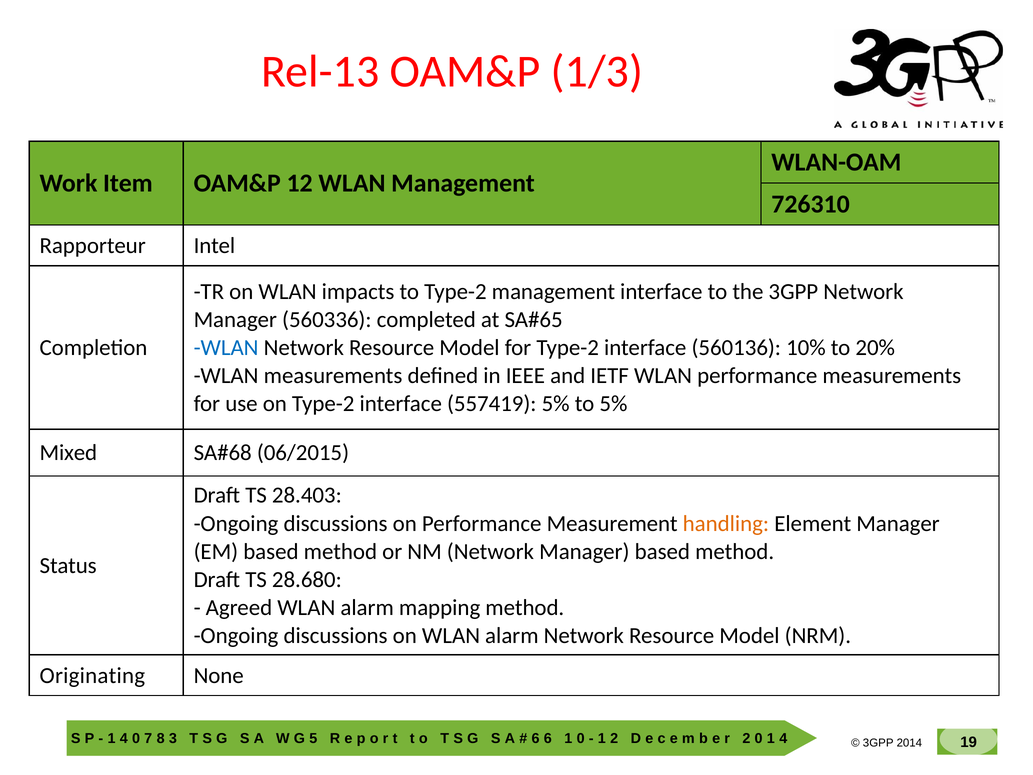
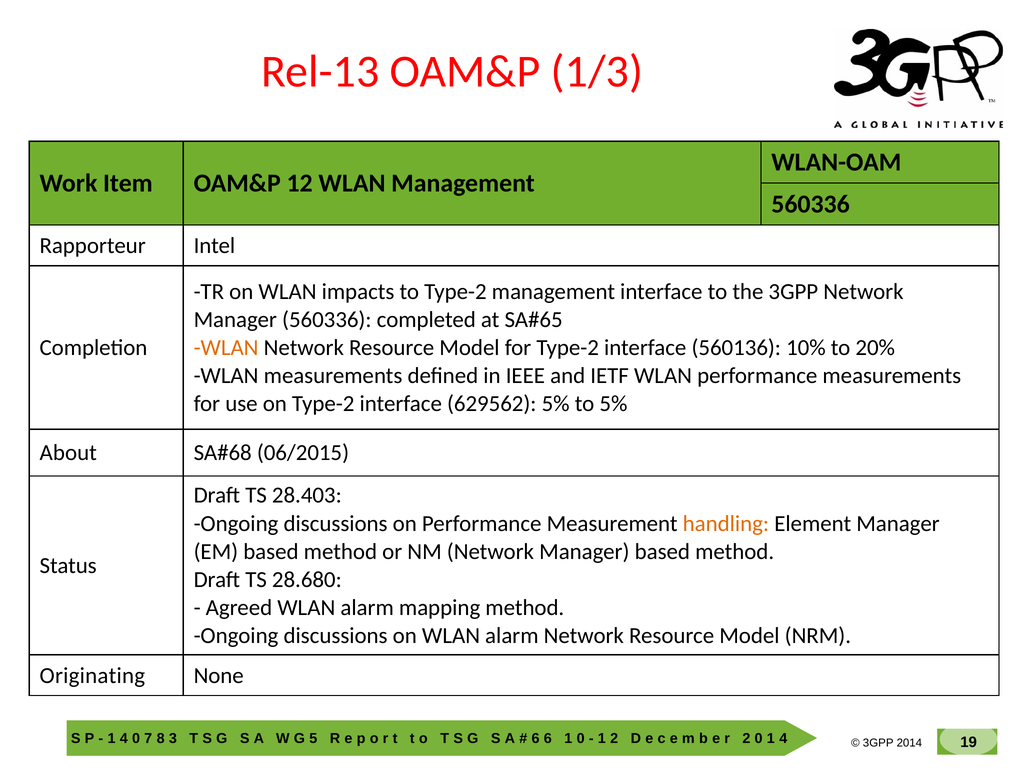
726310: 726310 -> 560336 (811, 204)
WLAN colour: blue -> orange (226, 348)
557419: 557419 -> 629562 (492, 404)
Mixed: Mixed -> About (68, 453)
